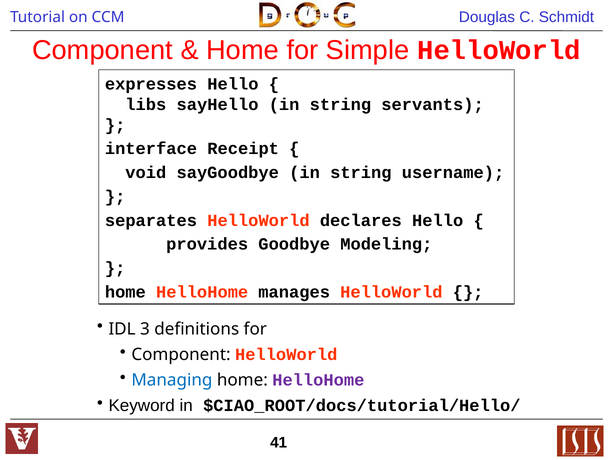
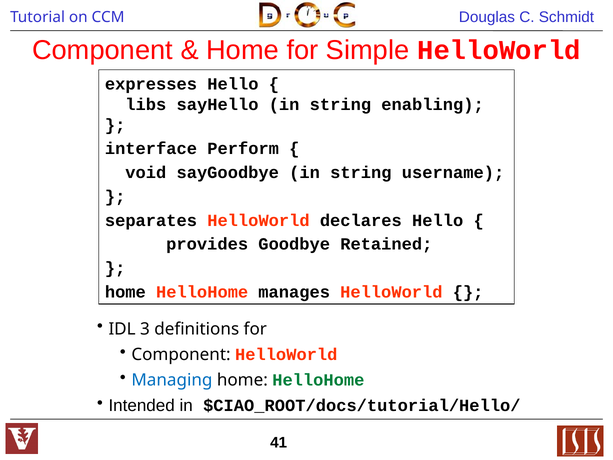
servants: servants -> enabling (433, 104)
Receipt: Receipt -> Perform (243, 149)
Modeling: Modeling -> Retained (386, 244)
HelloHome colour: purple -> green (318, 380)
Keyword: Keyword -> Intended (142, 406)
